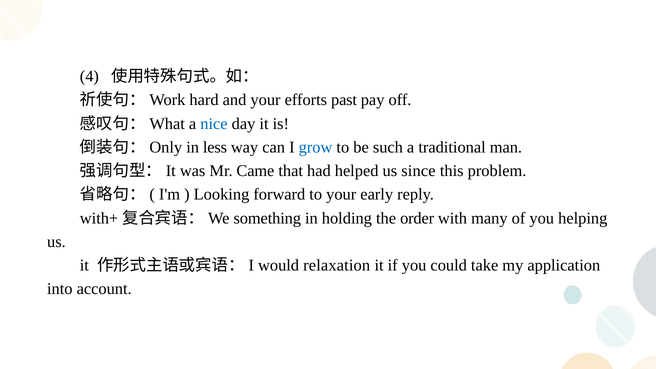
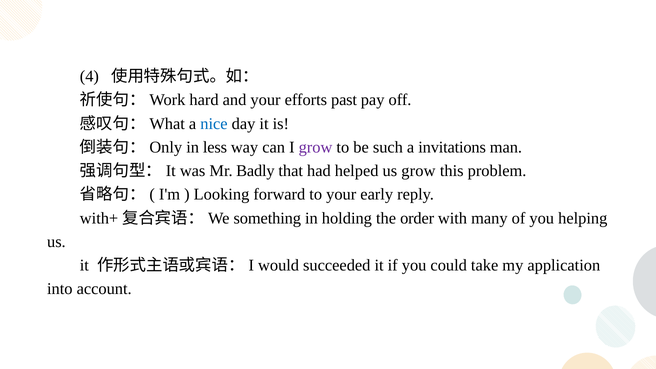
grow colour: blue -> purple (316, 147)
traditional: traditional -> invitations (452, 147)
Came: Came -> Badly (255, 171)
us since: since -> grow (418, 171)
relaxation: relaxation -> succeeded (337, 265)
